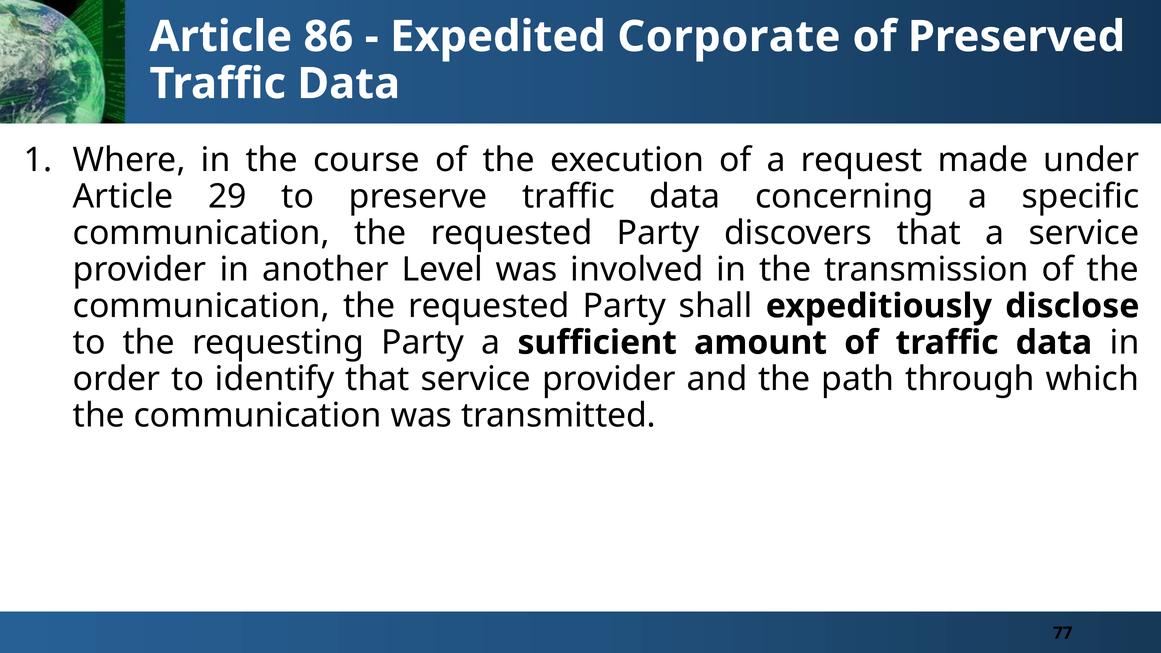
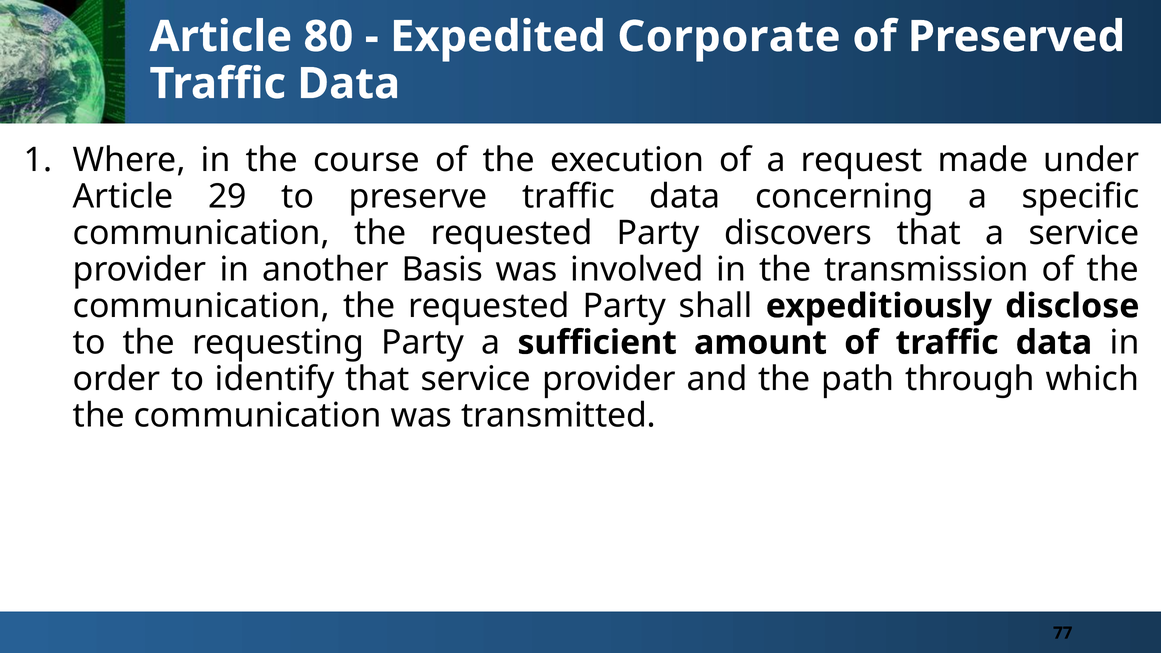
86: 86 -> 80 (328, 37)
Level: Level -> Basis (442, 270)
